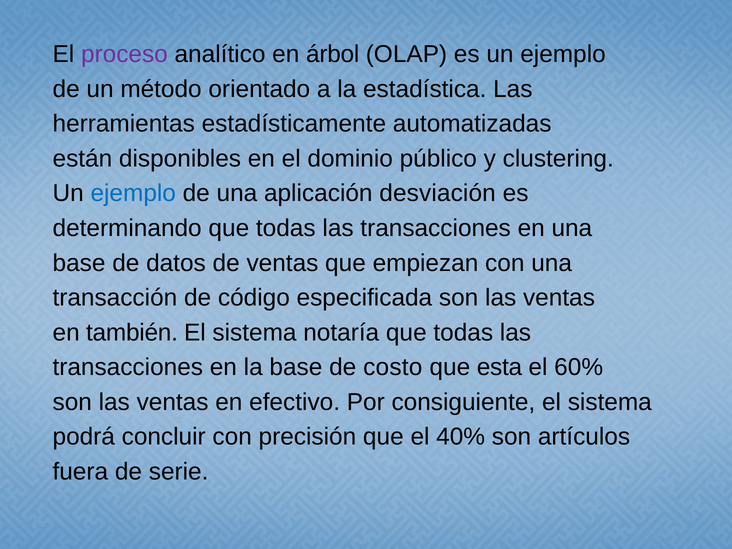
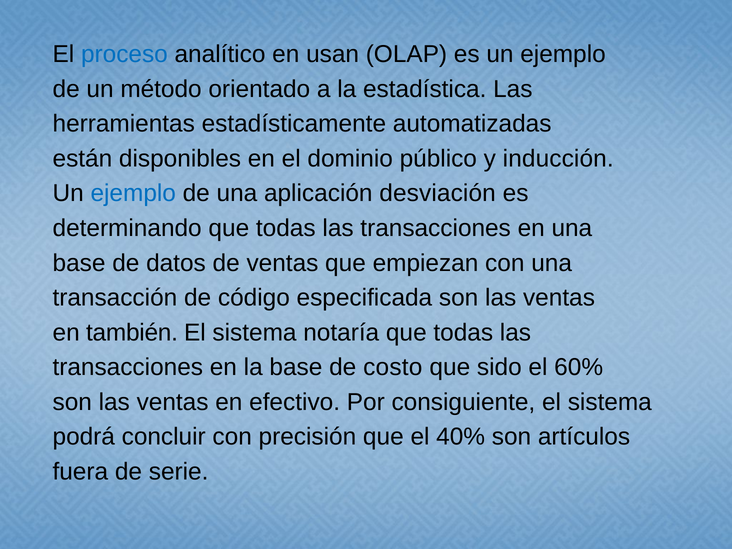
proceso colour: purple -> blue (124, 54)
árbol: árbol -> usan (333, 54)
clustering: clustering -> inducción (558, 159)
esta: esta -> sido (499, 367)
